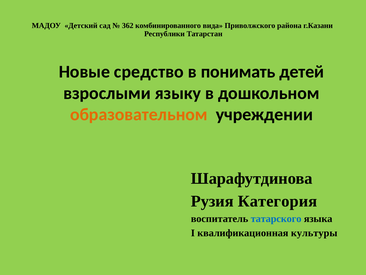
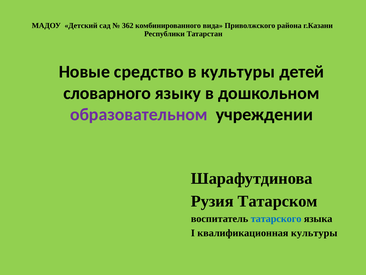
в понимать: понимать -> культуры (238, 72)
взрослыми: взрослыми -> словарного (107, 93)
образовательном colour: orange -> purple (139, 114)
Категория: Категория -> Татарском (278, 201)
